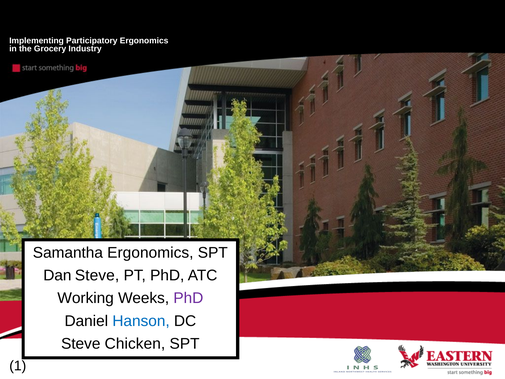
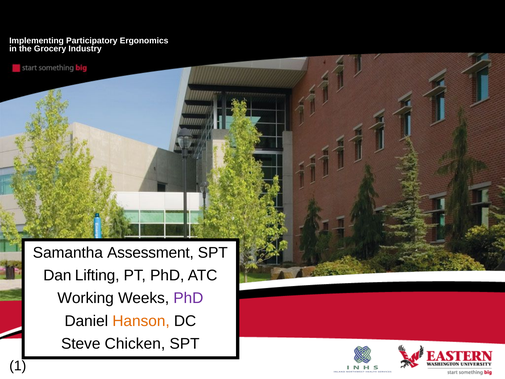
Samantha Ergonomics: Ergonomics -> Assessment (150, 253)
Dan Steve: Steve -> Lifting (97, 275)
Hanson colour: blue -> orange (141, 321)
